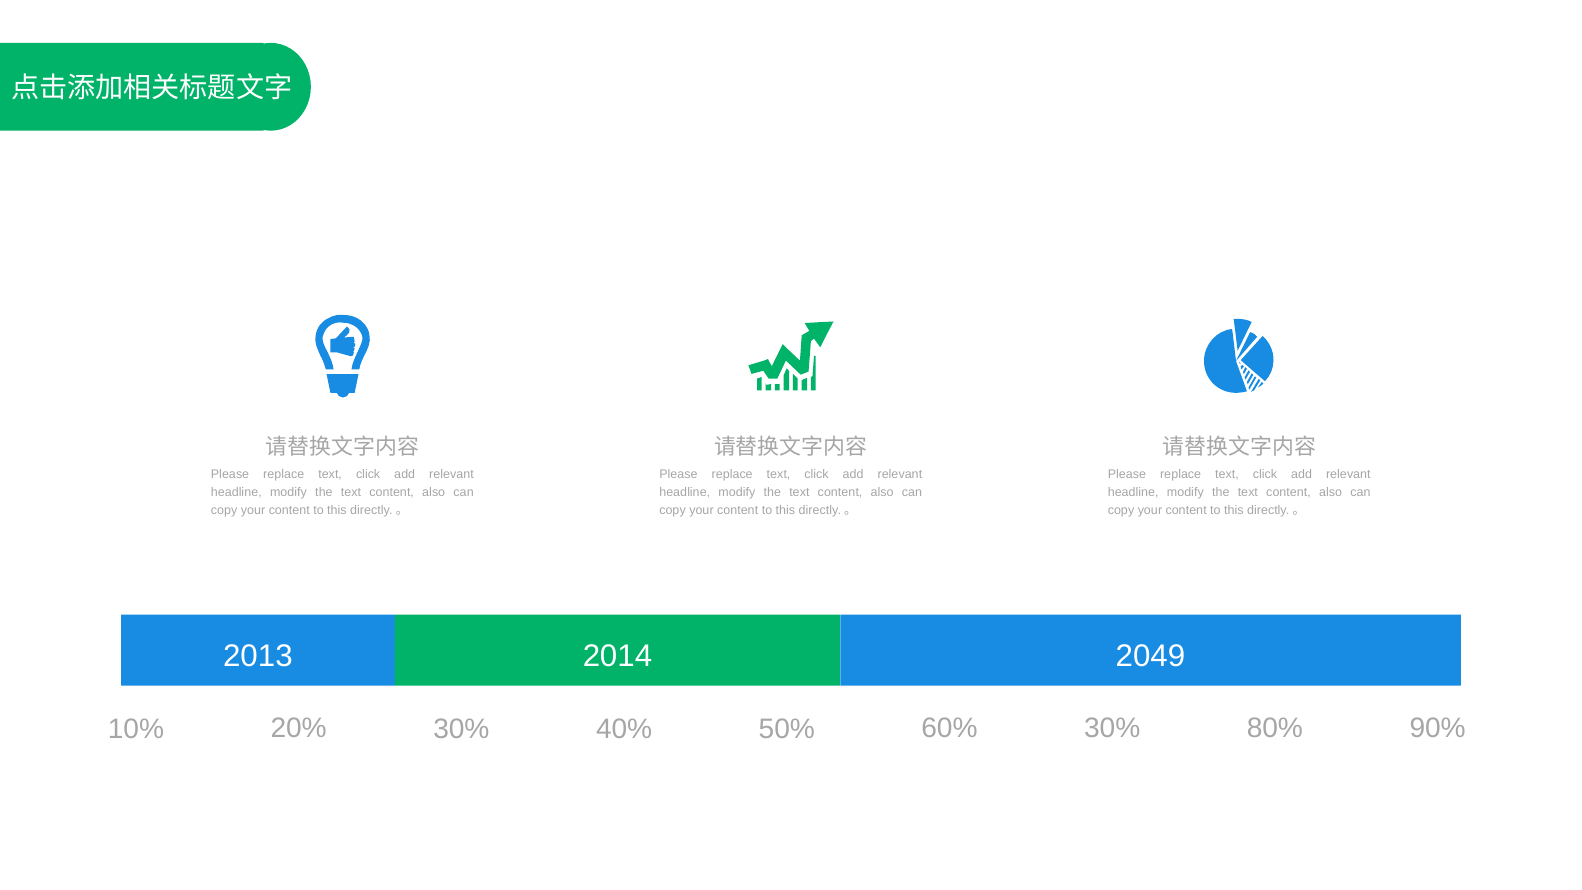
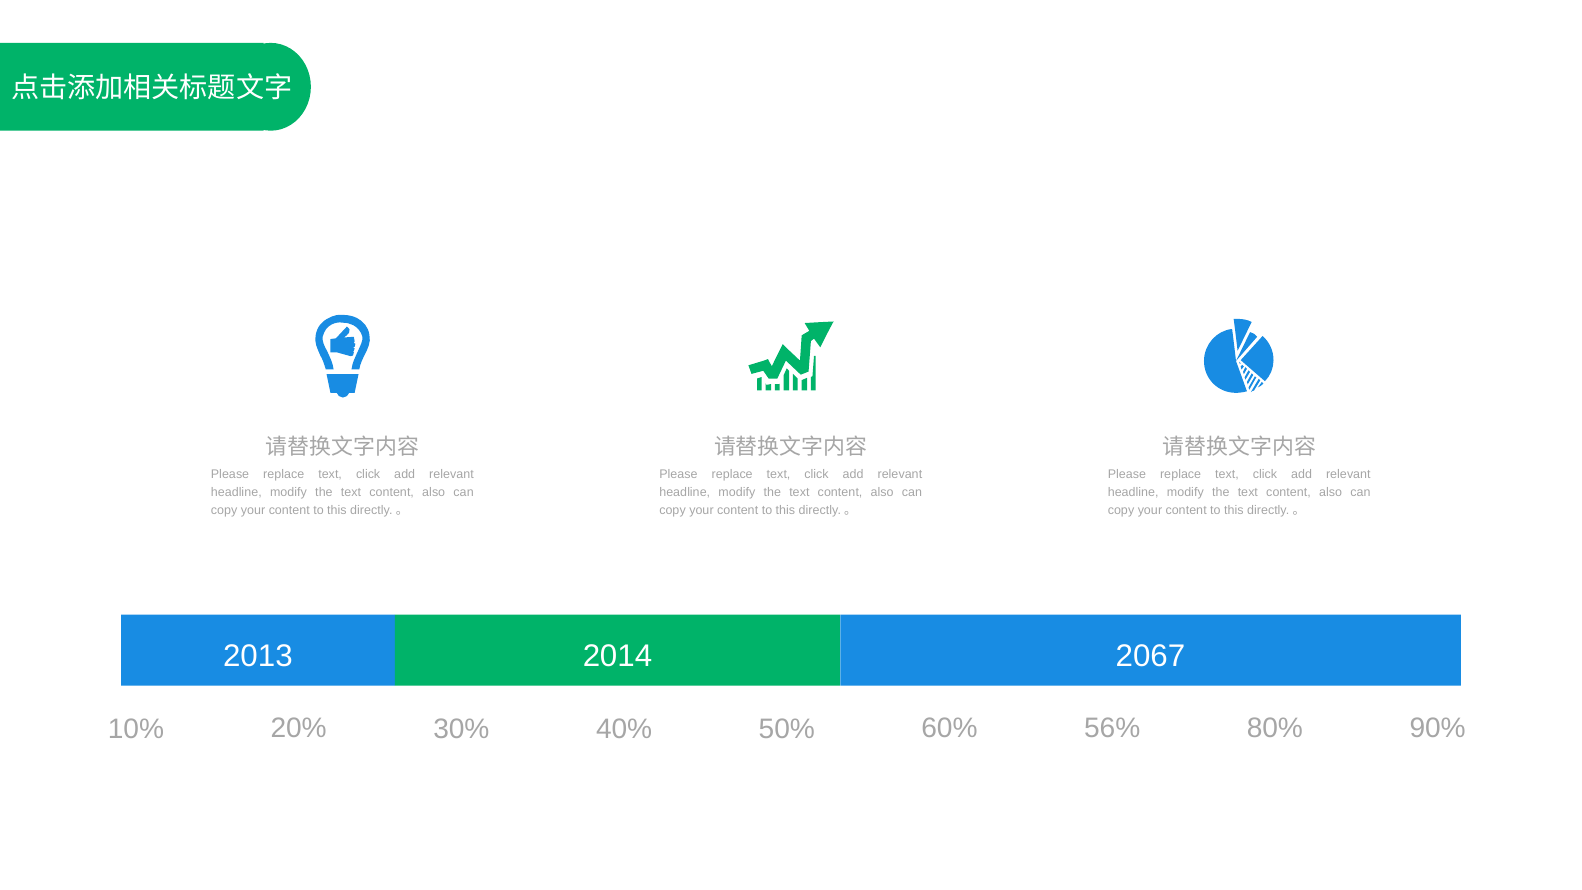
2049: 2049 -> 2067 (1150, 656)
60% 30%: 30% -> 56% (1112, 728)
